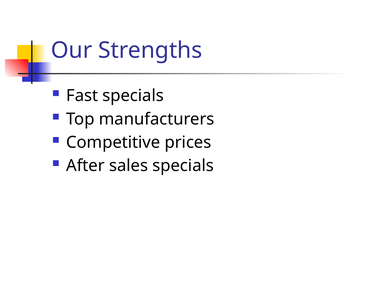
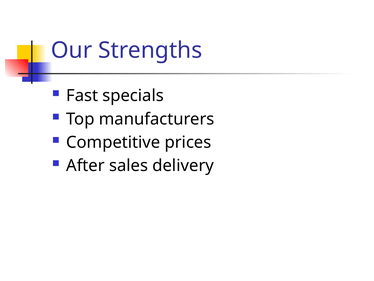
sales specials: specials -> delivery (183, 165)
